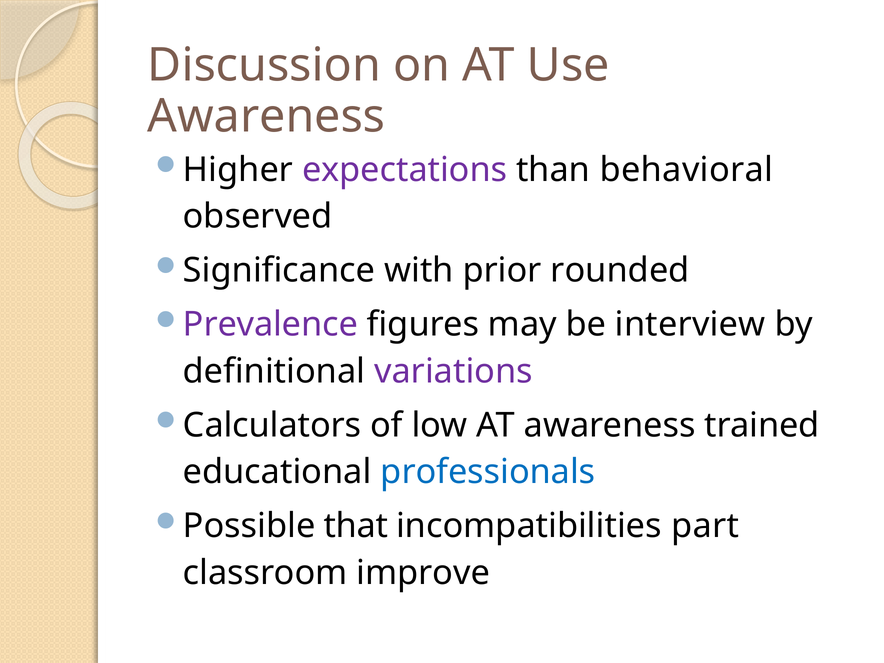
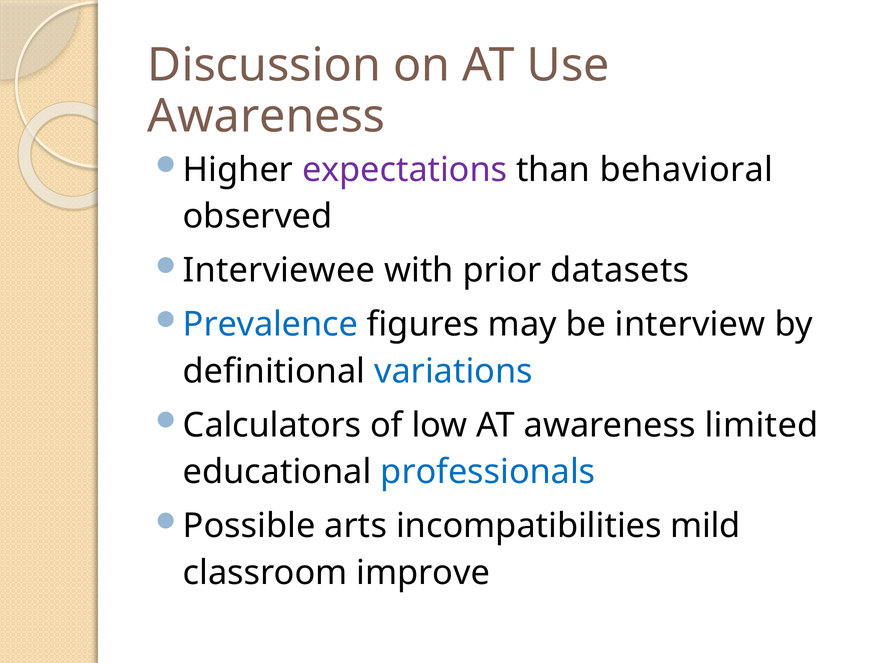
Significance: Significance -> Interviewee (279, 270)
rounded: rounded -> datasets (620, 270)
Prevalence colour: purple -> blue (271, 325)
variations colour: purple -> blue (454, 371)
trained: trained -> limited (762, 425)
that: that -> arts (356, 526)
part: part -> mild (705, 526)
